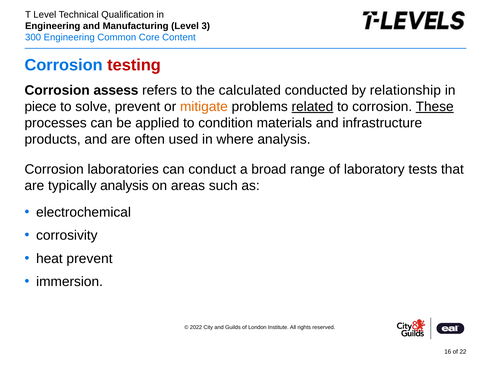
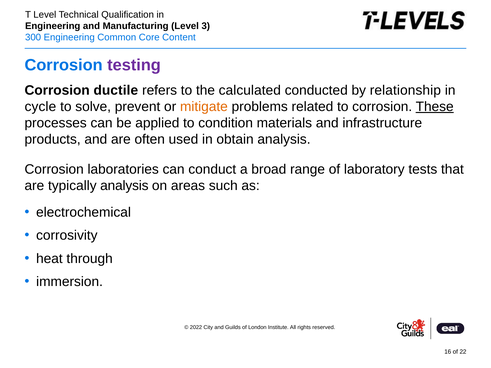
testing colour: red -> purple (134, 65)
assess: assess -> ductile (116, 90)
piece: piece -> cycle (40, 107)
related underline: present -> none (312, 107)
where: where -> obtain (235, 139)
heat prevent: prevent -> through (90, 259)
